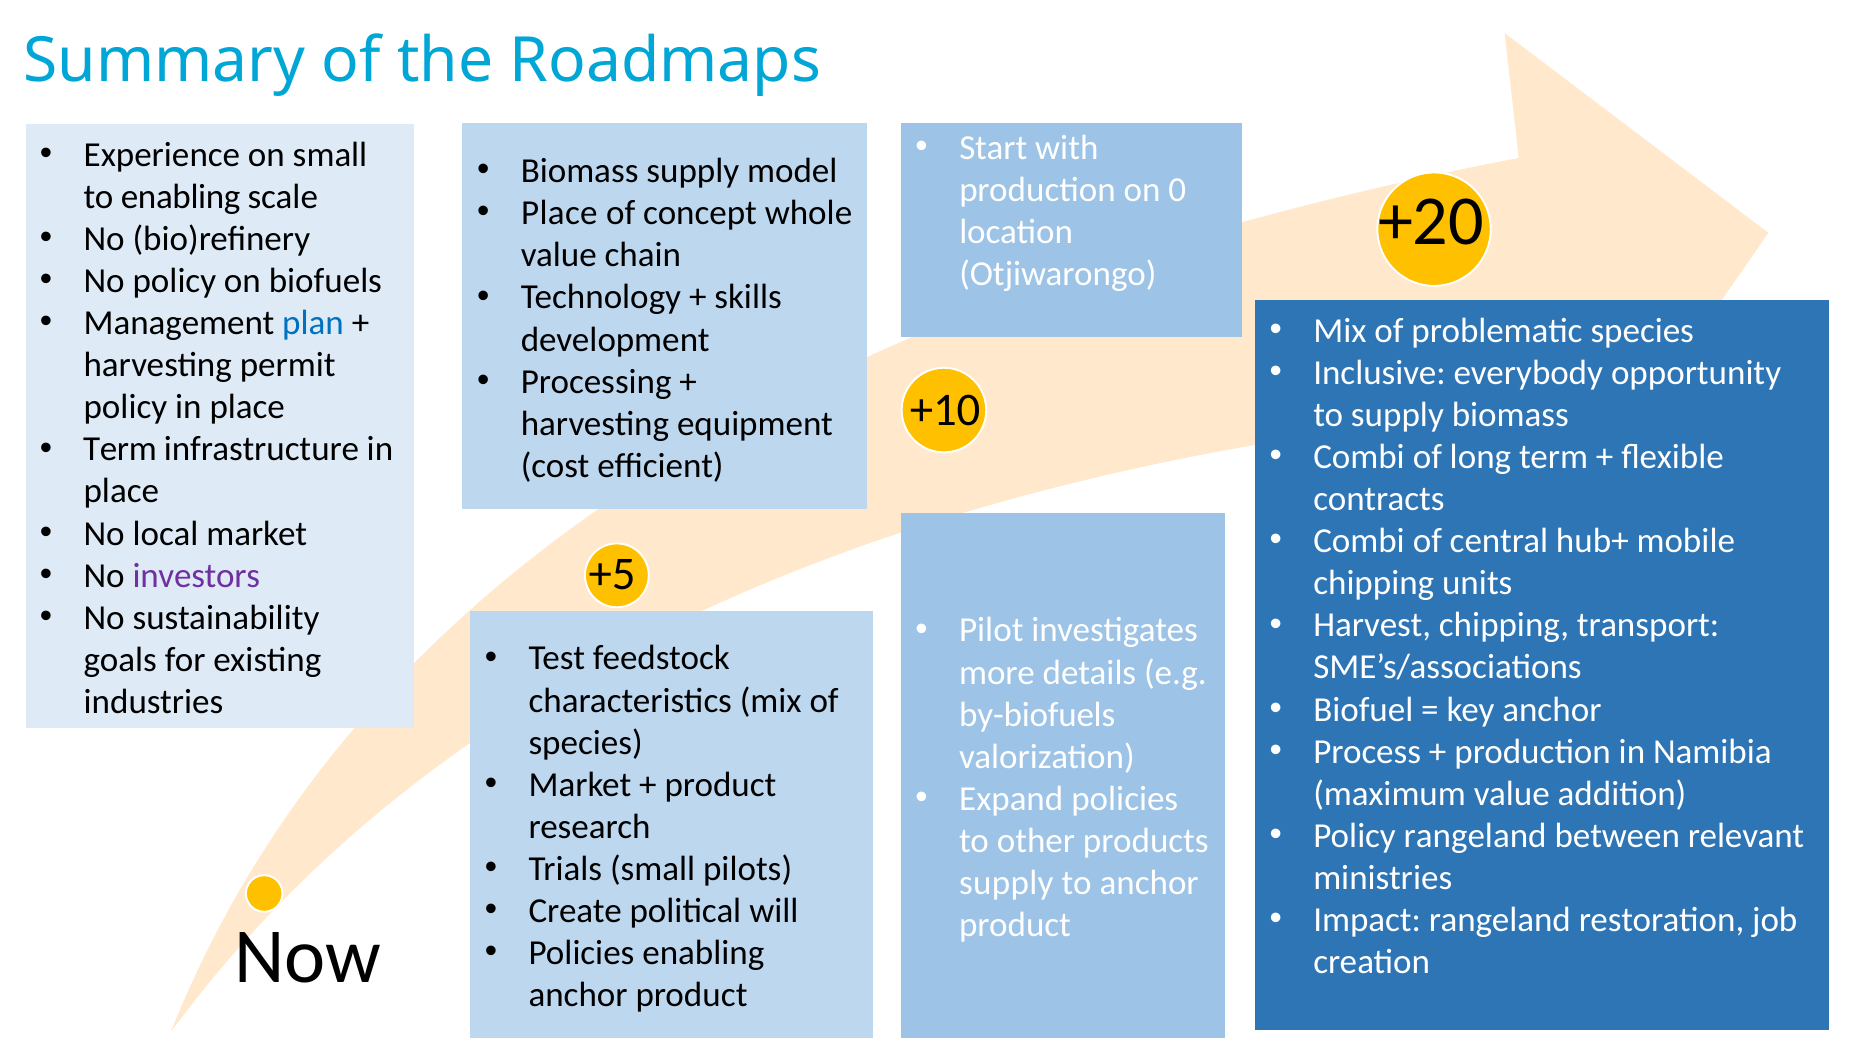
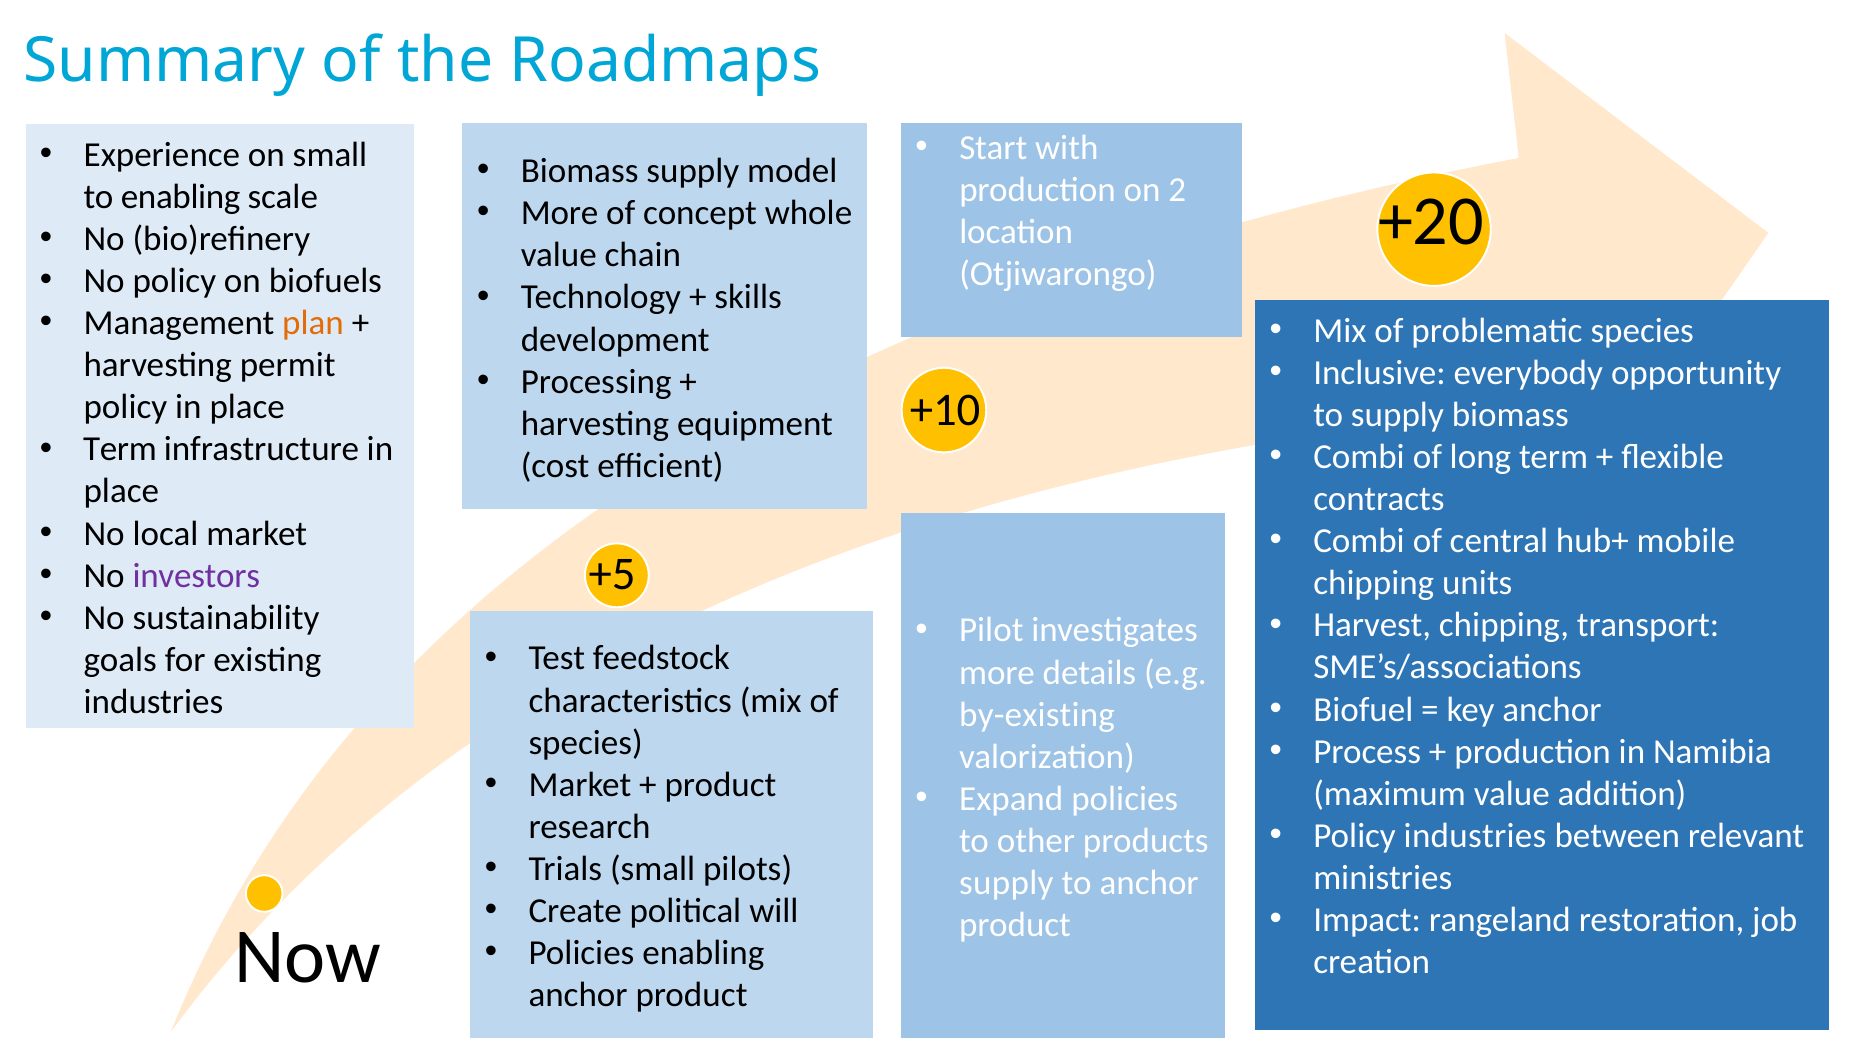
0: 0 -> 2 (1177, 190)
Place: Place -> More (560, 213)
plan colour: blue -> orange (313, 323)
by-biofuels: by-biofuels -> by-existing (1037, 714)
Policy rangeland: rangeland -> industries (1475, 836)
